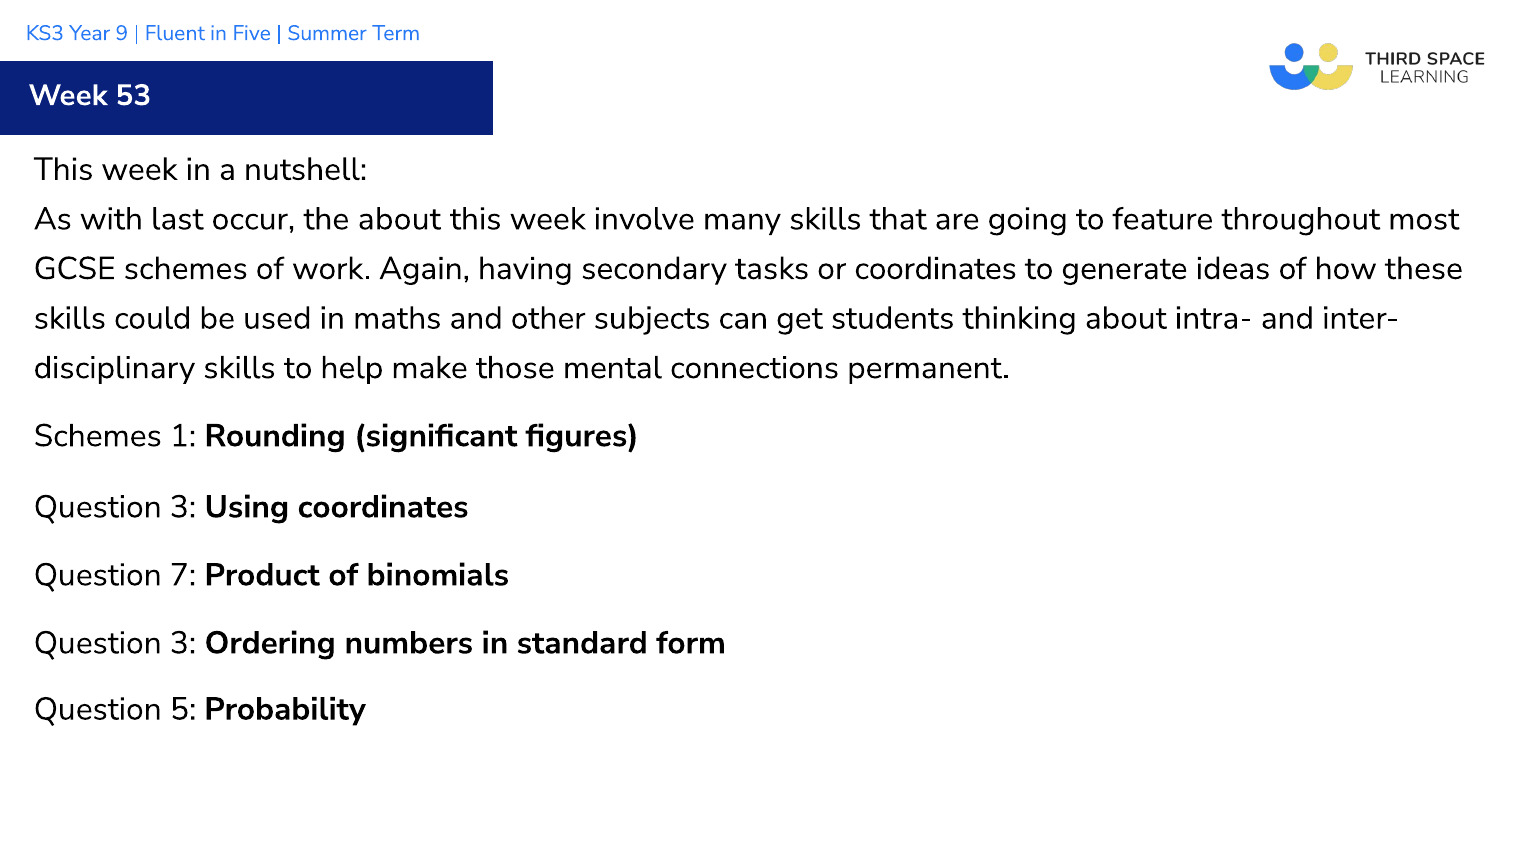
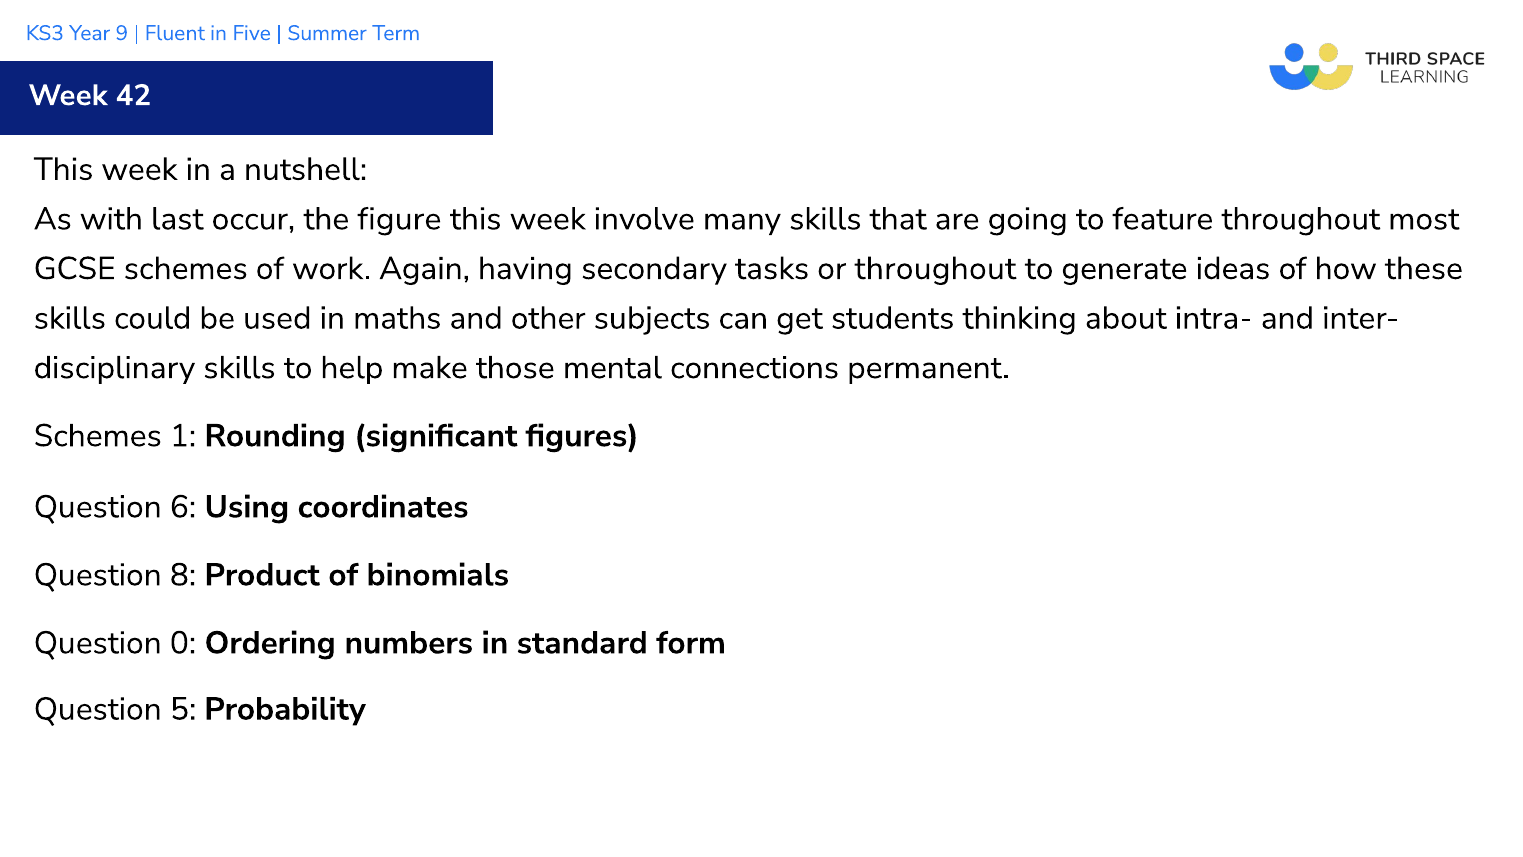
53: 53 -> 42 (133, 95)
the about: about -> figure (399, 219)
or coordinates: coordinates -> throughout (935, 268)
3: 3 -> 6 (183, 507)
7: 7 -> 8 (183, 575)
3: 3 -> 0 (183, 643)
